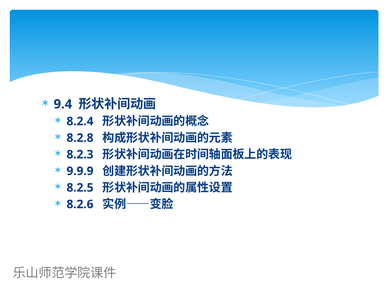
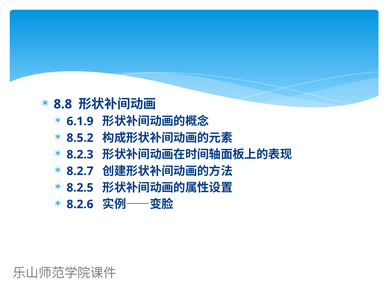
9.4: 9.4 -> 8.8 (63, 104)
8.2.4: 8.2.4 -> 6.1.9 (80, 121)
8.2.8: 8.2.8 -> 8.5.2 (80, 138)
9.9.9: 9.9.9 -> 8.2.7 (80, 171)
